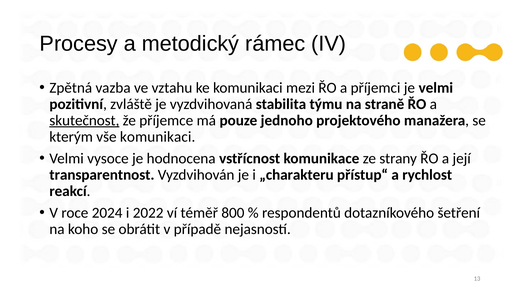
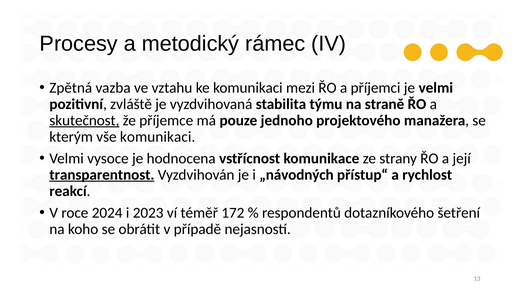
transparentnost underline: none -> present (102, 175)
„charakteru: „charakteru -> „návodných (297, 175)
2022: 2022 -> 2023 (148, 213)
800: 800 -> 172 (233, 213)
